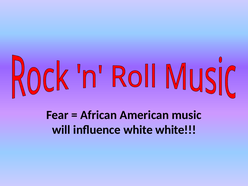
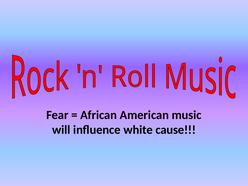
white white: white -> cause (176, 130)
